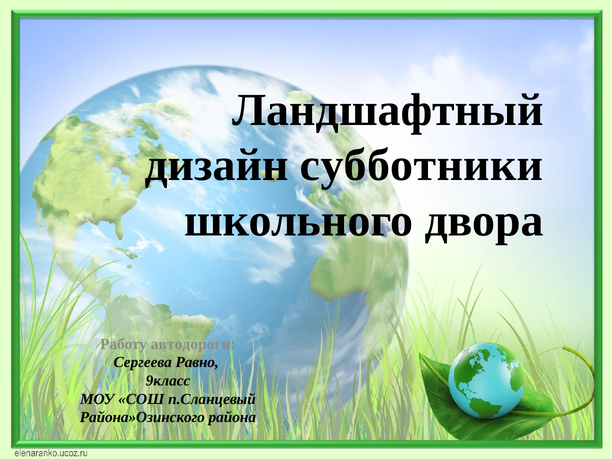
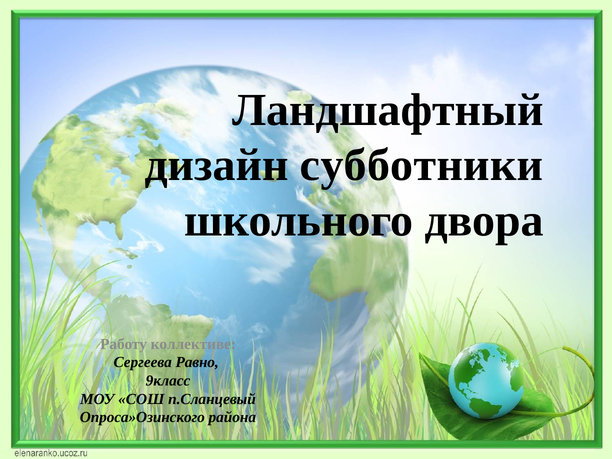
автодороги: автодороги -> коллективе (193, 344)
Района»Озинского: Района»Озинского -> Опроса»Озинского (142, 417)
